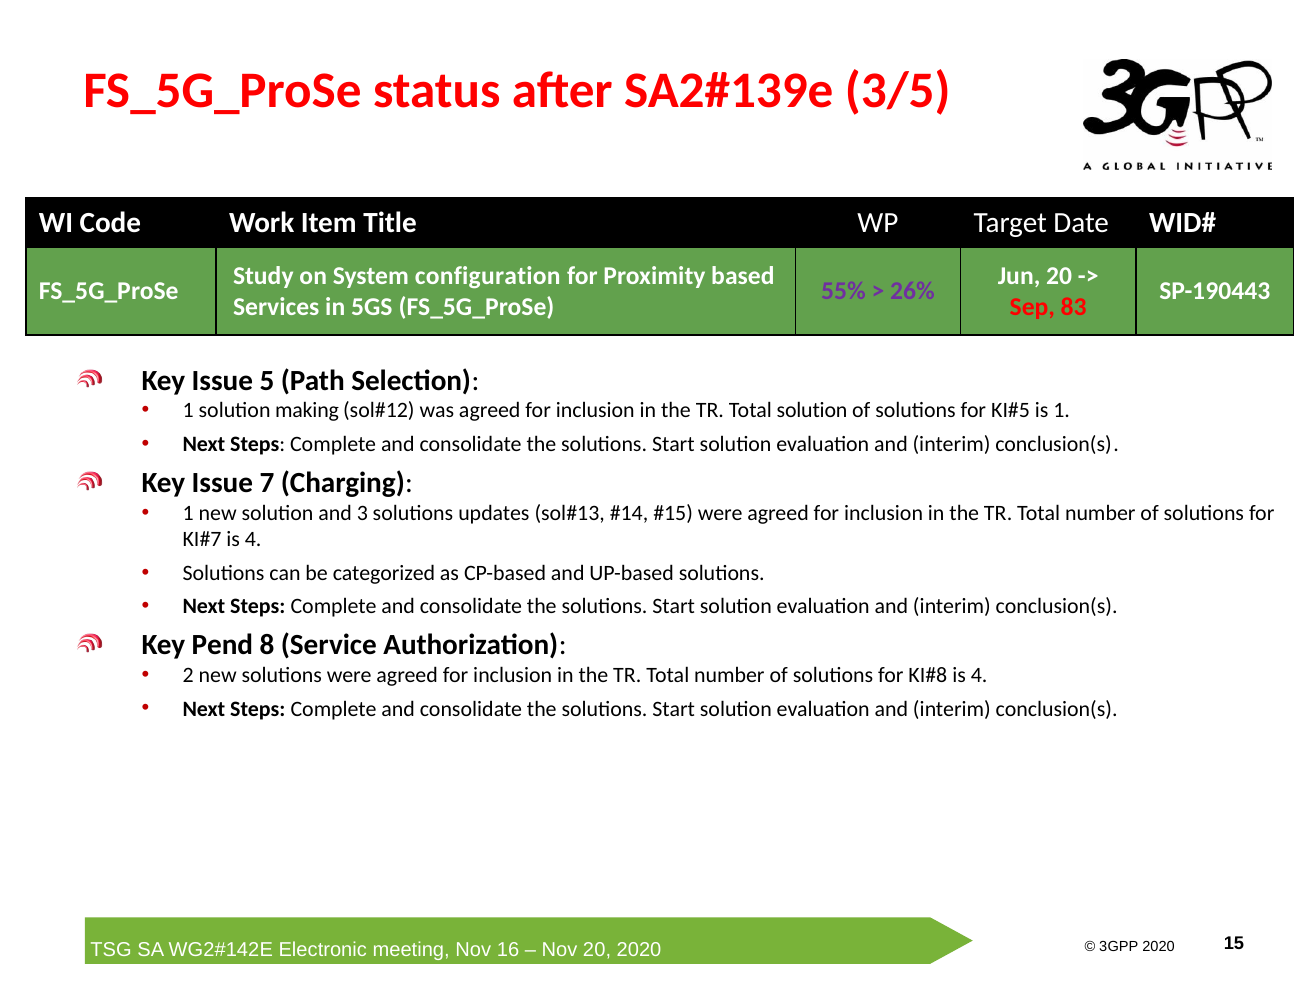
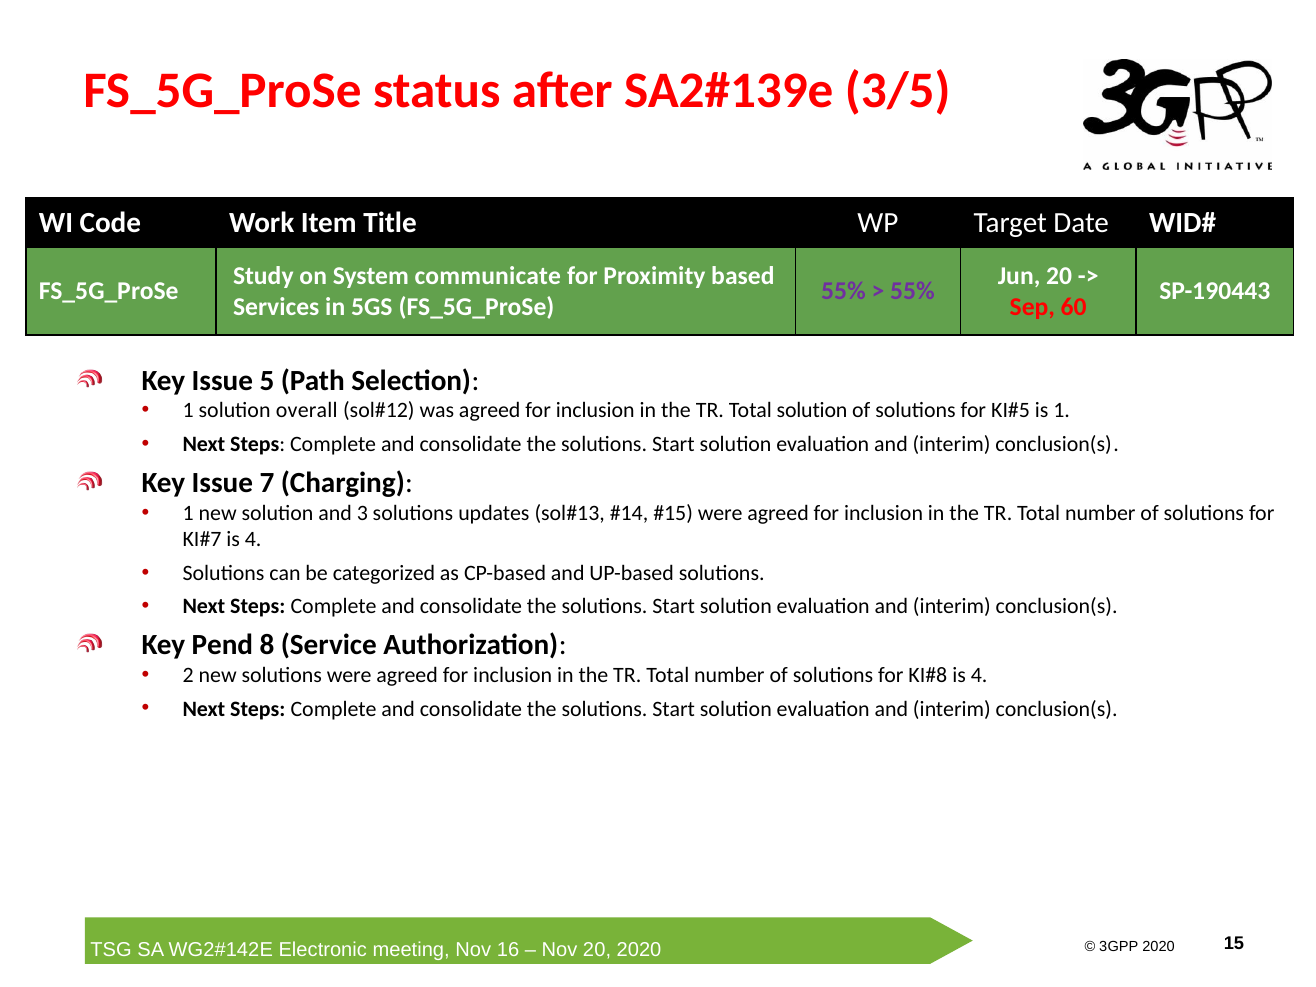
configuration: configuration -> communicate (488, 276)
26%: 26% -> 55% (912, 291)
83: 83 -> 60 (1074, 307)
making: making -> overall (307, 411)
